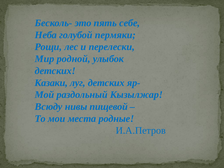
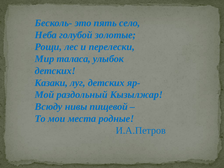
себе: себе -> село (130, 23)
пермяки: пермяки -> золотые (115, 35)
родной: родной -> таласа (74, 59)
